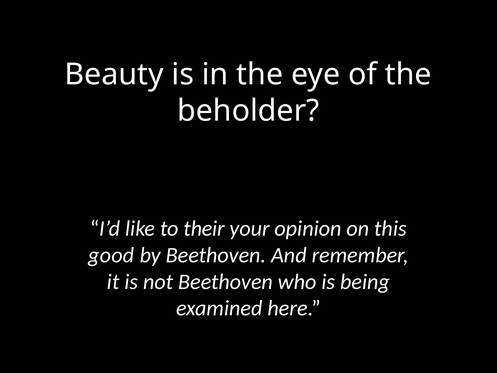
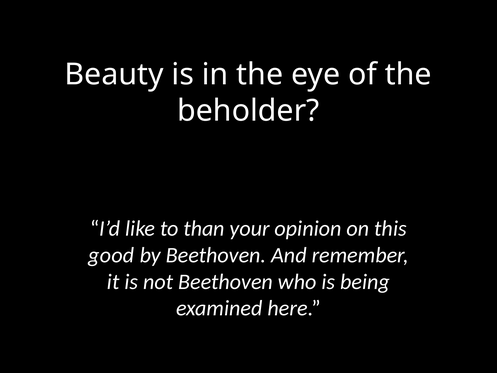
their: their -> than (204, 229)
